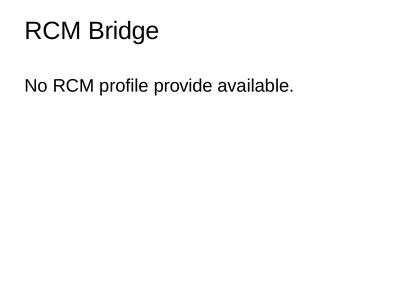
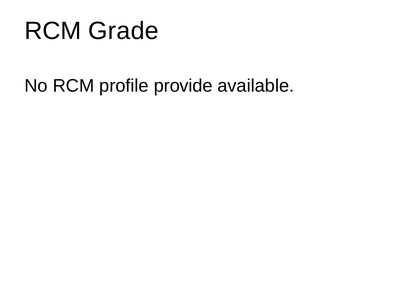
Bridge: Bridge -> Grade (124, 31)
